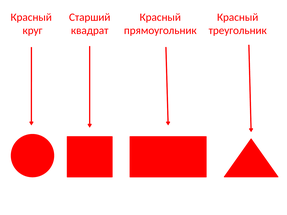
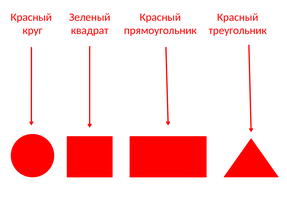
Старший: Старший -> Зеленый (90, 17)
